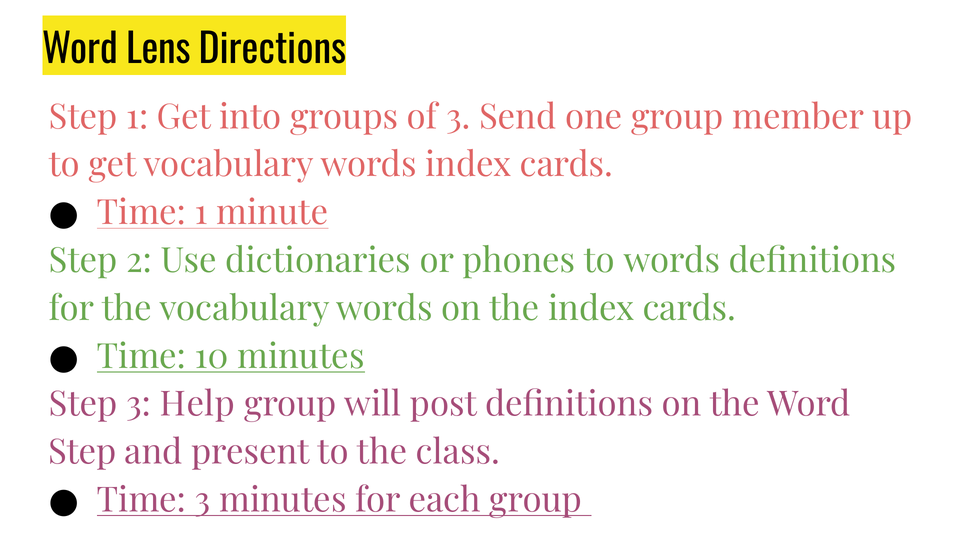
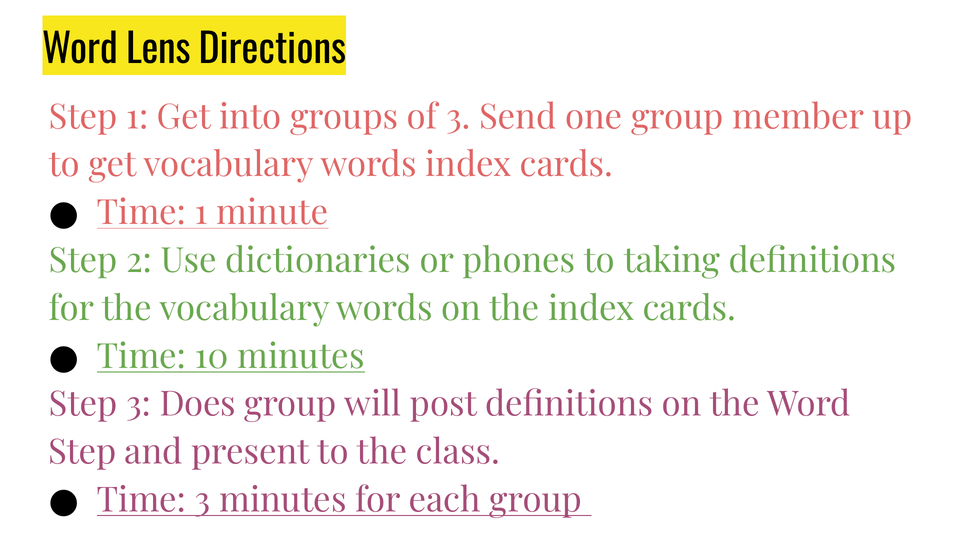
to words: words -> taking (672, 261)
Help: Help -> Does (198, 405)
